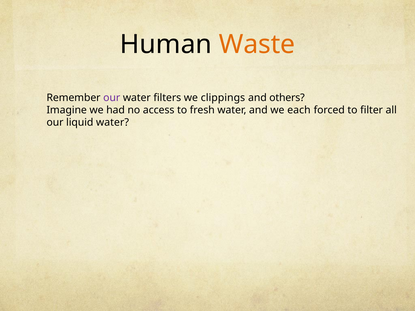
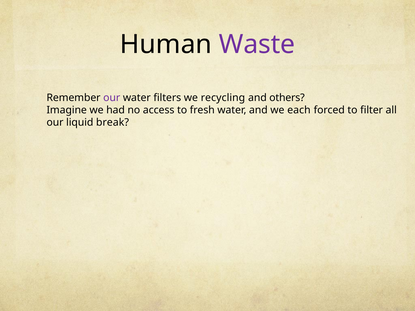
Waste colour: orange -> purple (257, 44)
clippings: clippings -> recycling (223, 98)
liquid water: water -> break (112, 123)
